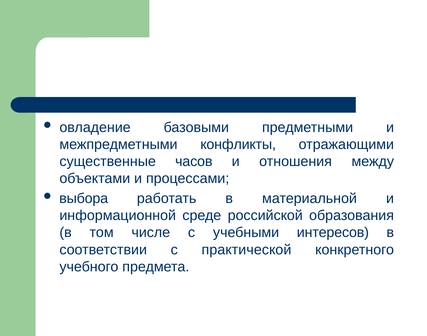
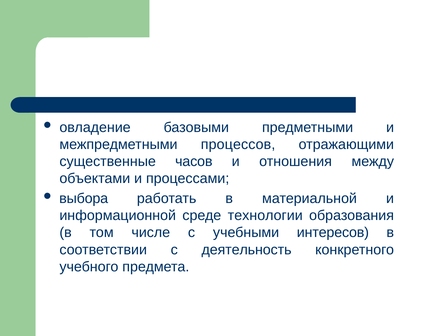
конфликты: конфликты -> процессов (238, 145)
российской: российской -> технологии (265, 216)
практической: практической -> деятельность (247, 250)
